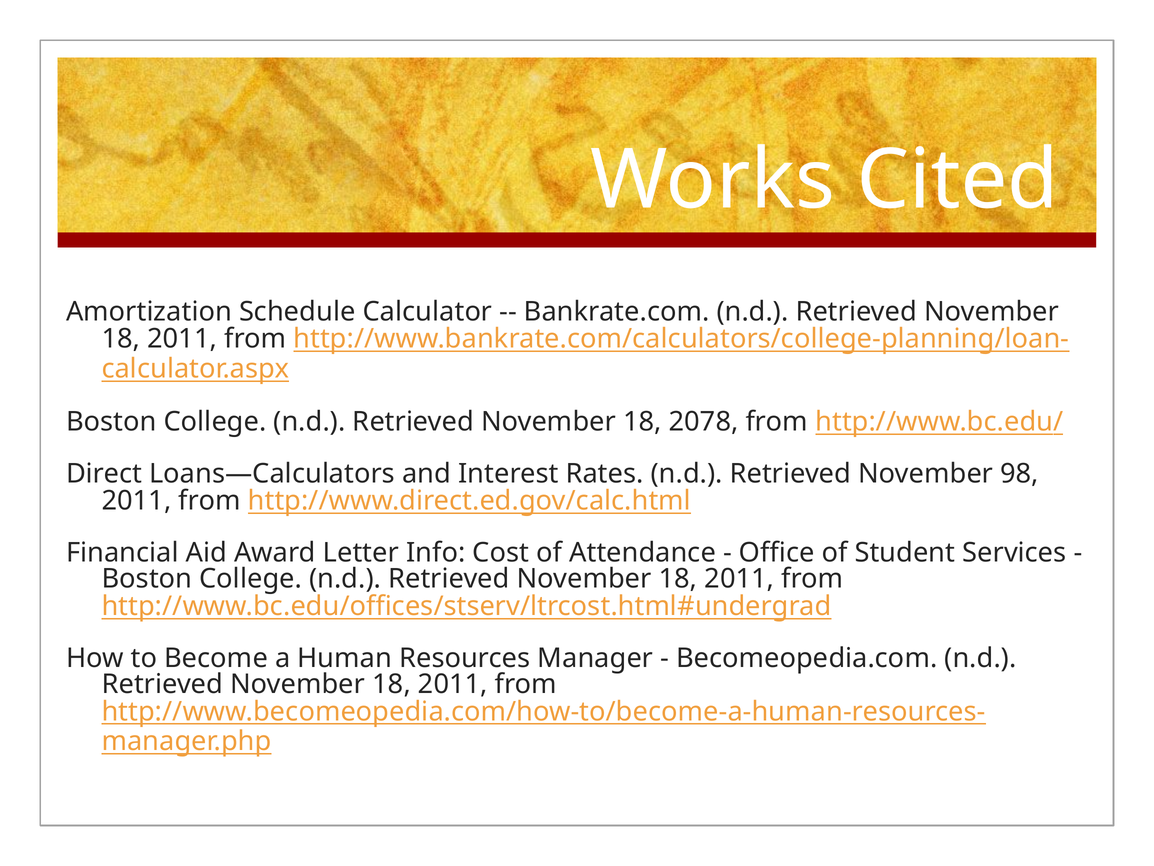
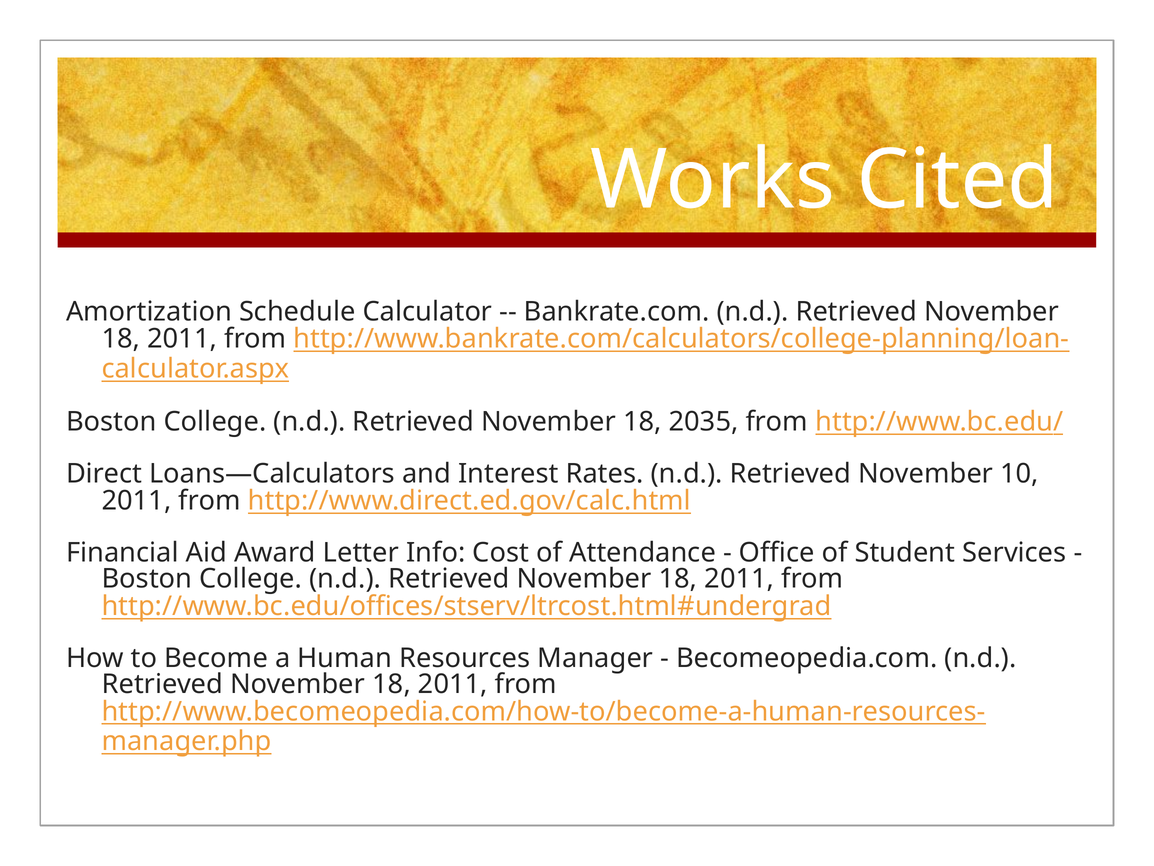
2078: 2078 -> 2035 (704, 421)
98: 98 -> 10 (1019, 473)
